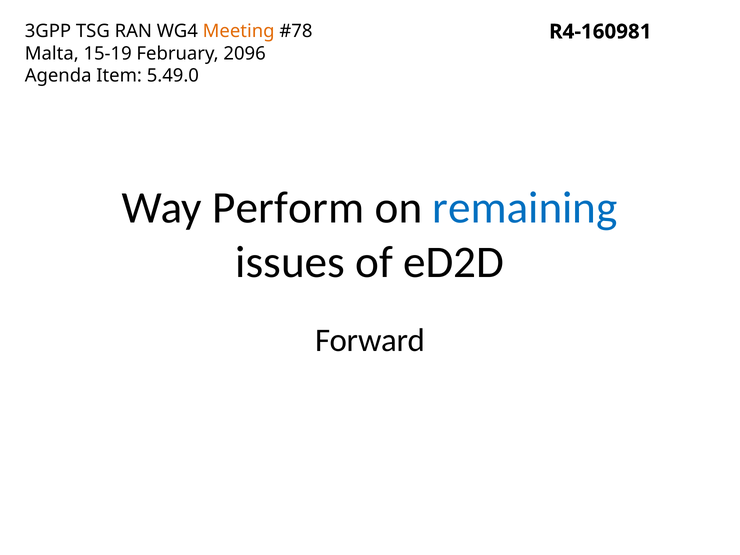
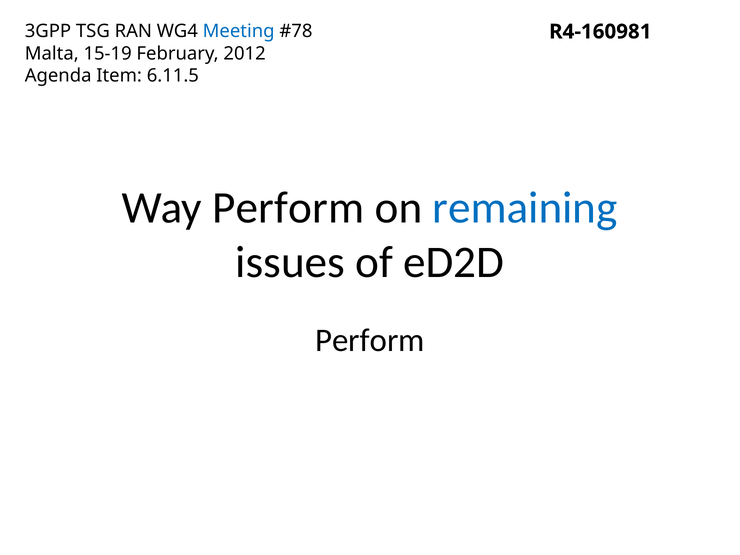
Meeting colour: orange -> blue (239, 31)
2096: 2096 -> 2012 (245, 54)
5.49.0: 5.49.0 -> 6.11.5 (173, 76)
Forward: Forward -> Perform (370, 340)
